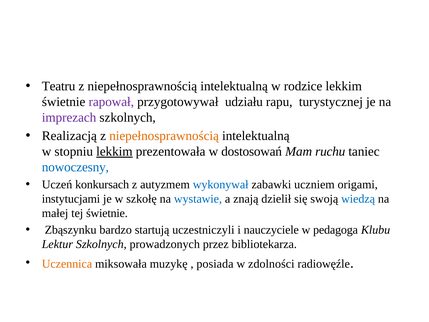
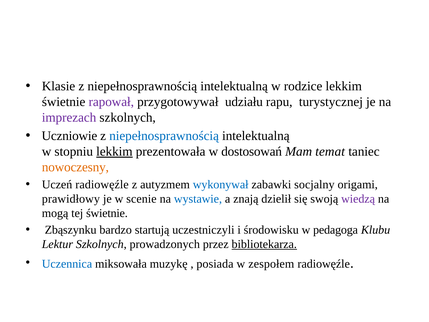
Teatru: Teatru -> Klasie (59, 86)
Realizacją: Realizacją -> Uczniowie (69, 136)
niepełnosprawnością colour: orange -> blue (164, 136)
ruchu: ruchu -> temat (330, 151)
nowoczesny colour: blue -> orange (75, 167)
Uczeń konkursach: konkursach -> radiowęźle (102, 184)
uczniem: uczniem -> socjalny (314, 184)
instytucjami: instytucjami -> prawidłowy (71, 199)
szkołę: szkołę -> scenie (141, 199)
wiedzą colour: blue -> purple (358, 199)
małej: małej -> mogą (55, 213)
nauczyciele: nauczyciele -> środowisku (271, 230)
bibliotekarza underline: none -> present (264, 244)
Uczennica colour: orange -> blue (67, 264)
zdolności: zdolności -> zespołem (271, 264)
